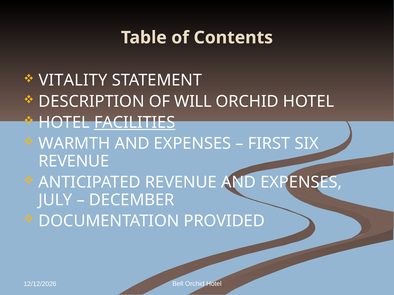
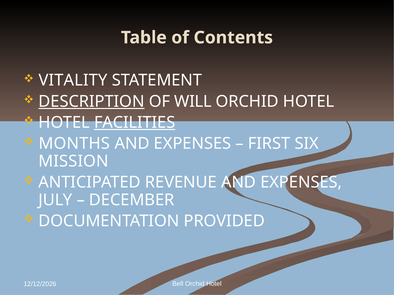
DESCRIPTION underline: none -> present (91, 102)
WARMTH: WARMTH -> MONTHS (74, 144)
REVENUE: REVENUE -> MISSION (74, 161)
